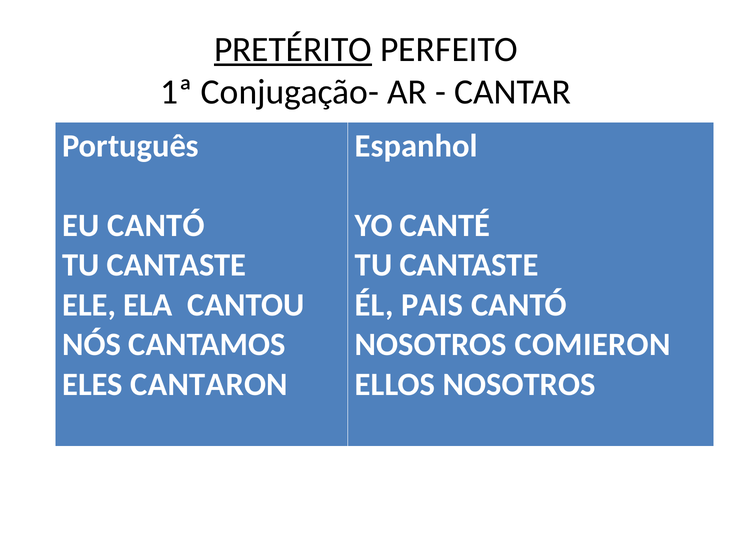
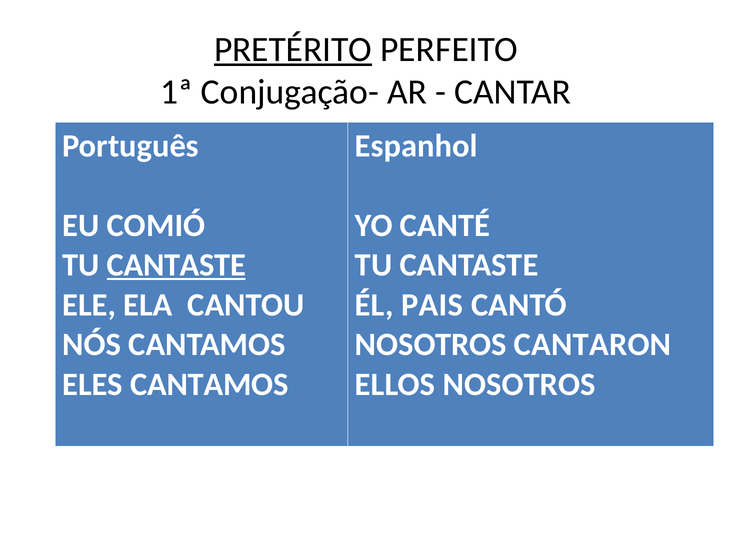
EU CANTÓ: CANTÓ -> COMIÓ (156, 225)
CANTASTE underline: none -> present (176, 265)
COMIERON: COMIERON -> CANTARON (593, 345)
ELES CANTARON: CANTARON -> CANTAMOS (209, 385)
